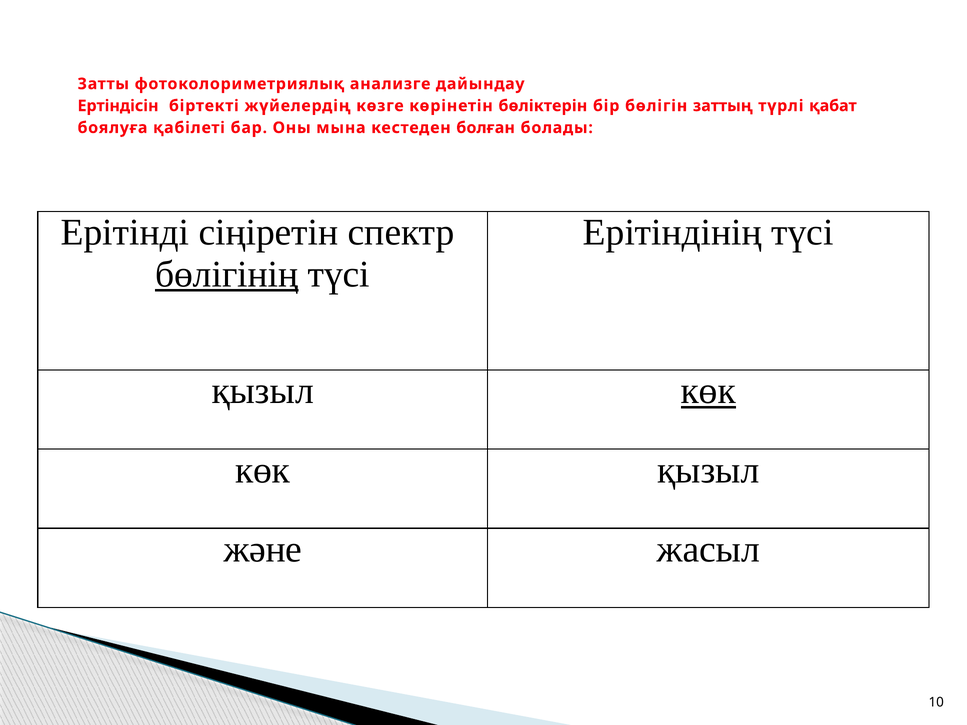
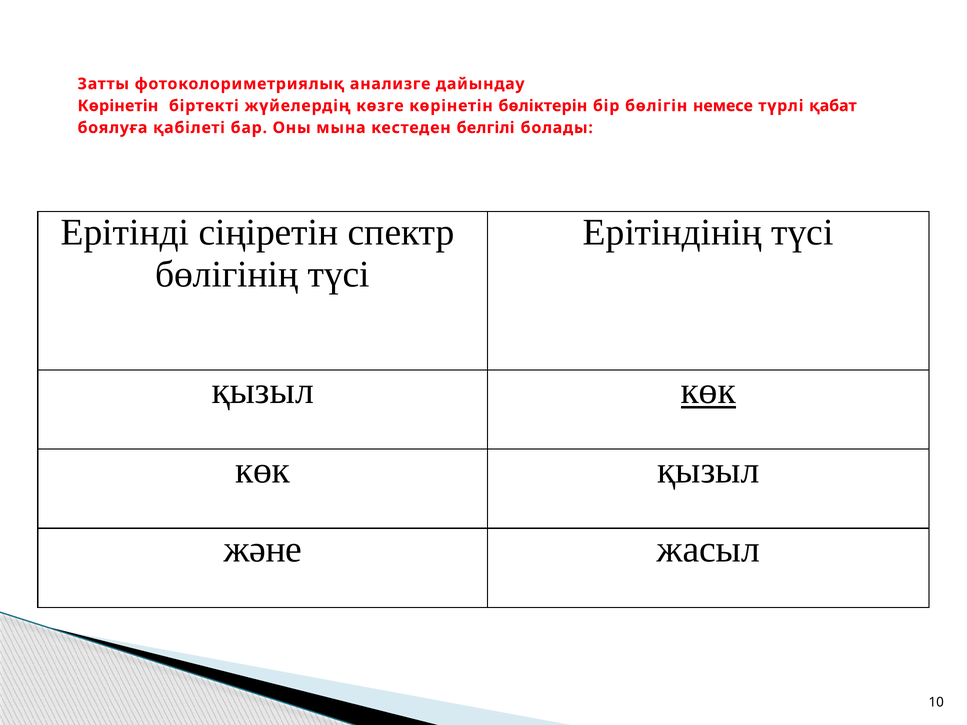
Ертіндісін: Ертіндісін -> Көрінетін (118, 106)
заттың: заттың -> немесе (723, 106)
болған: болған -> белгілі (486, 128)
бөлігінің underline: present -> none (227, 274)
